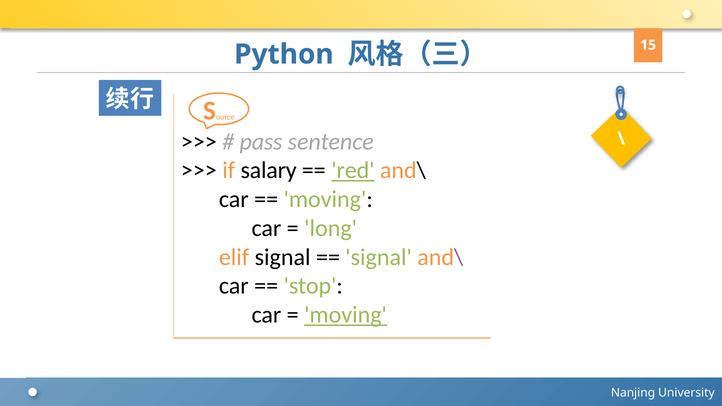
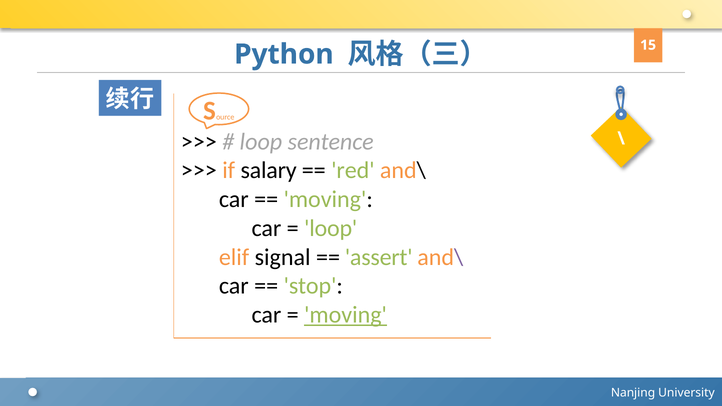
pass: pass -> loop (261, 142)
red underline: present -> none (353, 171)
long: long -> loop (331, 228)
signal: signal -> assert (379, 257)
